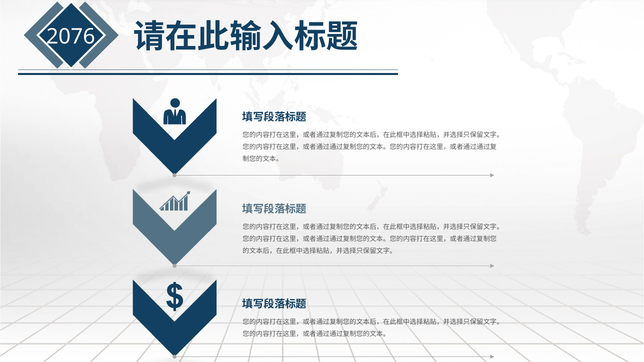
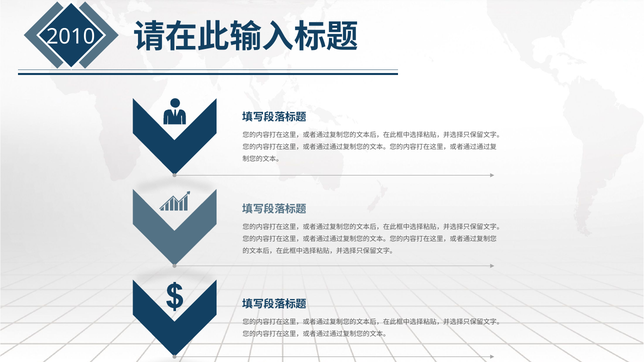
2076: 2076 -> 2010 (71, 36)
